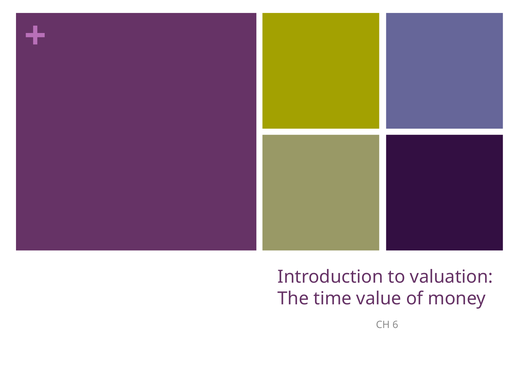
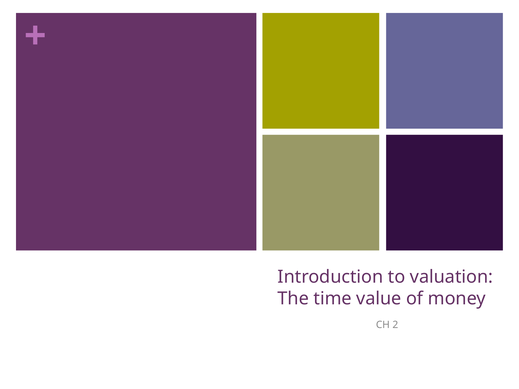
6: 6 -> 2 (395, 325)
